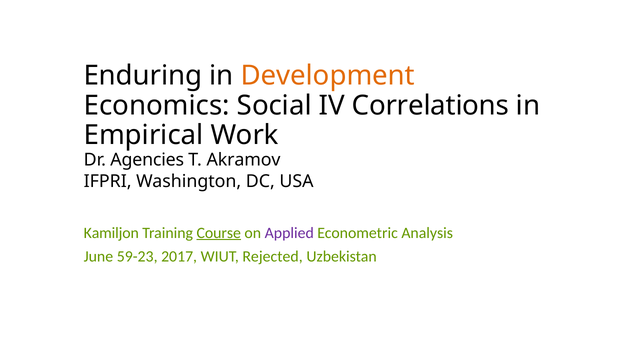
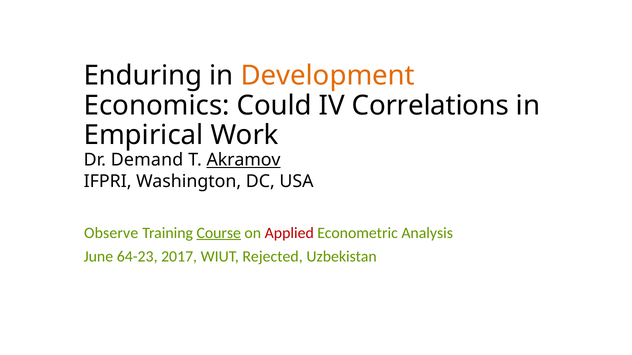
Social: Social -> Could (274, 106)
Agencies: Agencies -> Demand (147, 160)
Akramov underline: none -> present (243, 160)
Kamiljon: Kamiljon -> Observe (111, 233)
Applied colour: purple -> red (289, 233)
59-23: 59-23 -> 64-23 (137, 257)
